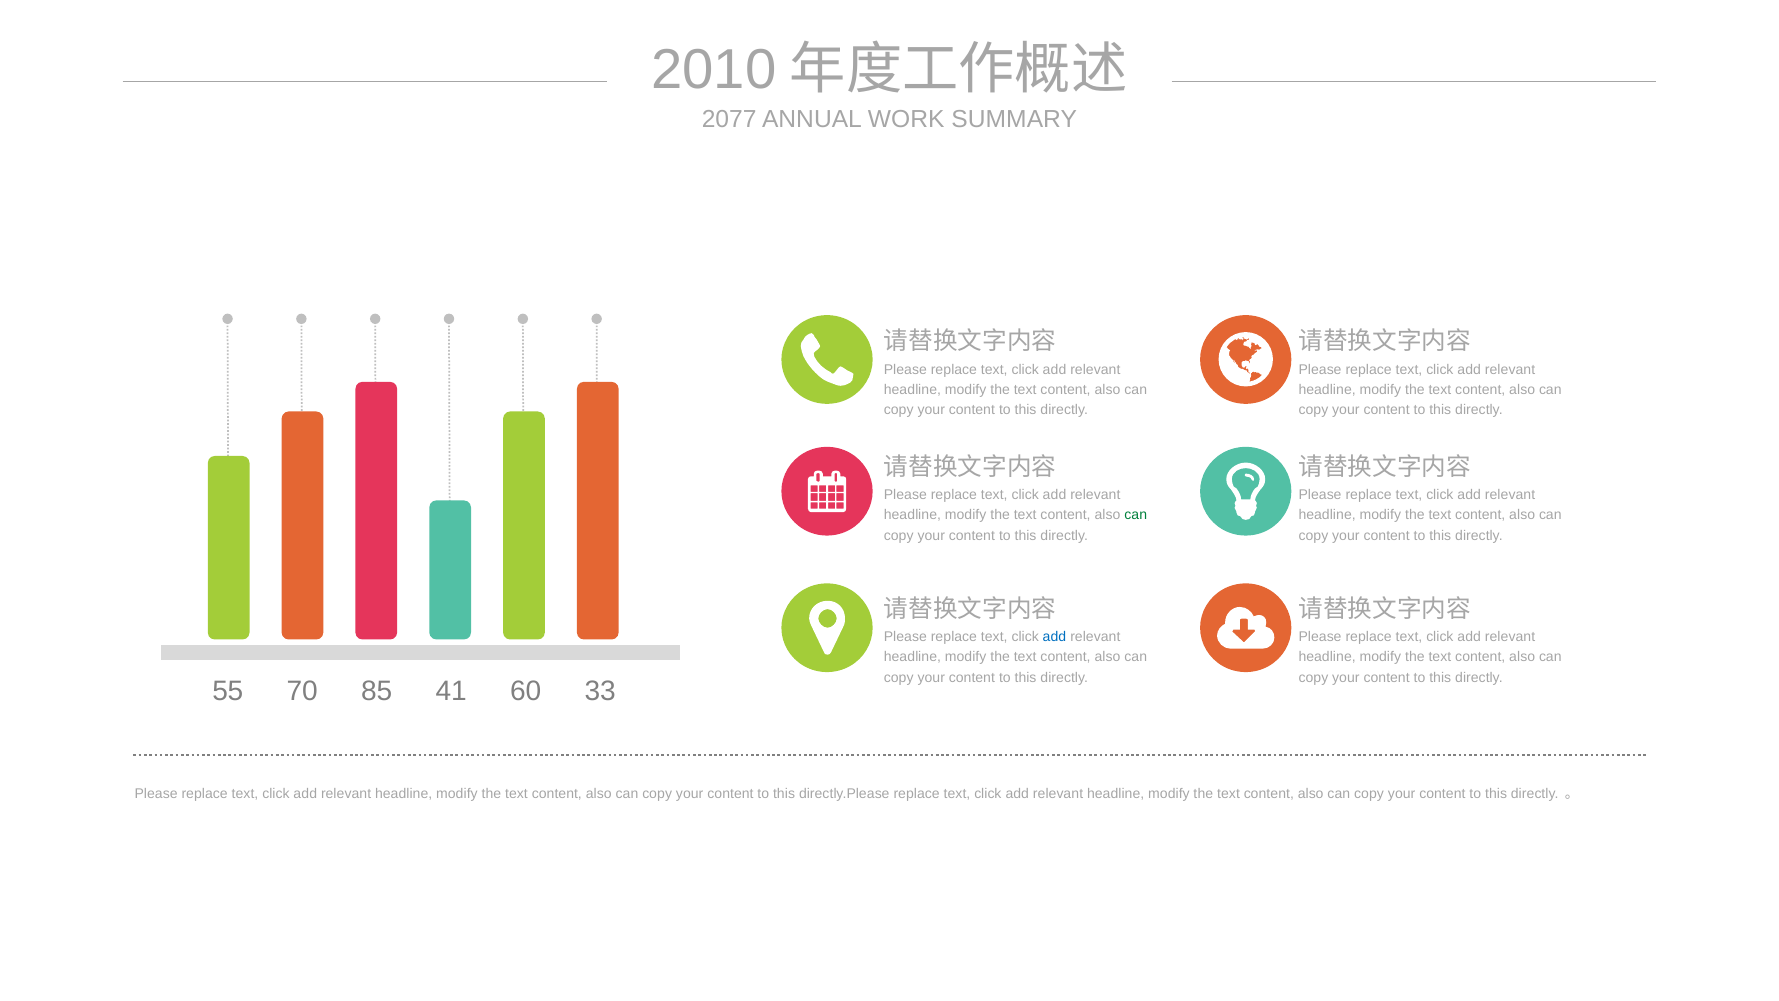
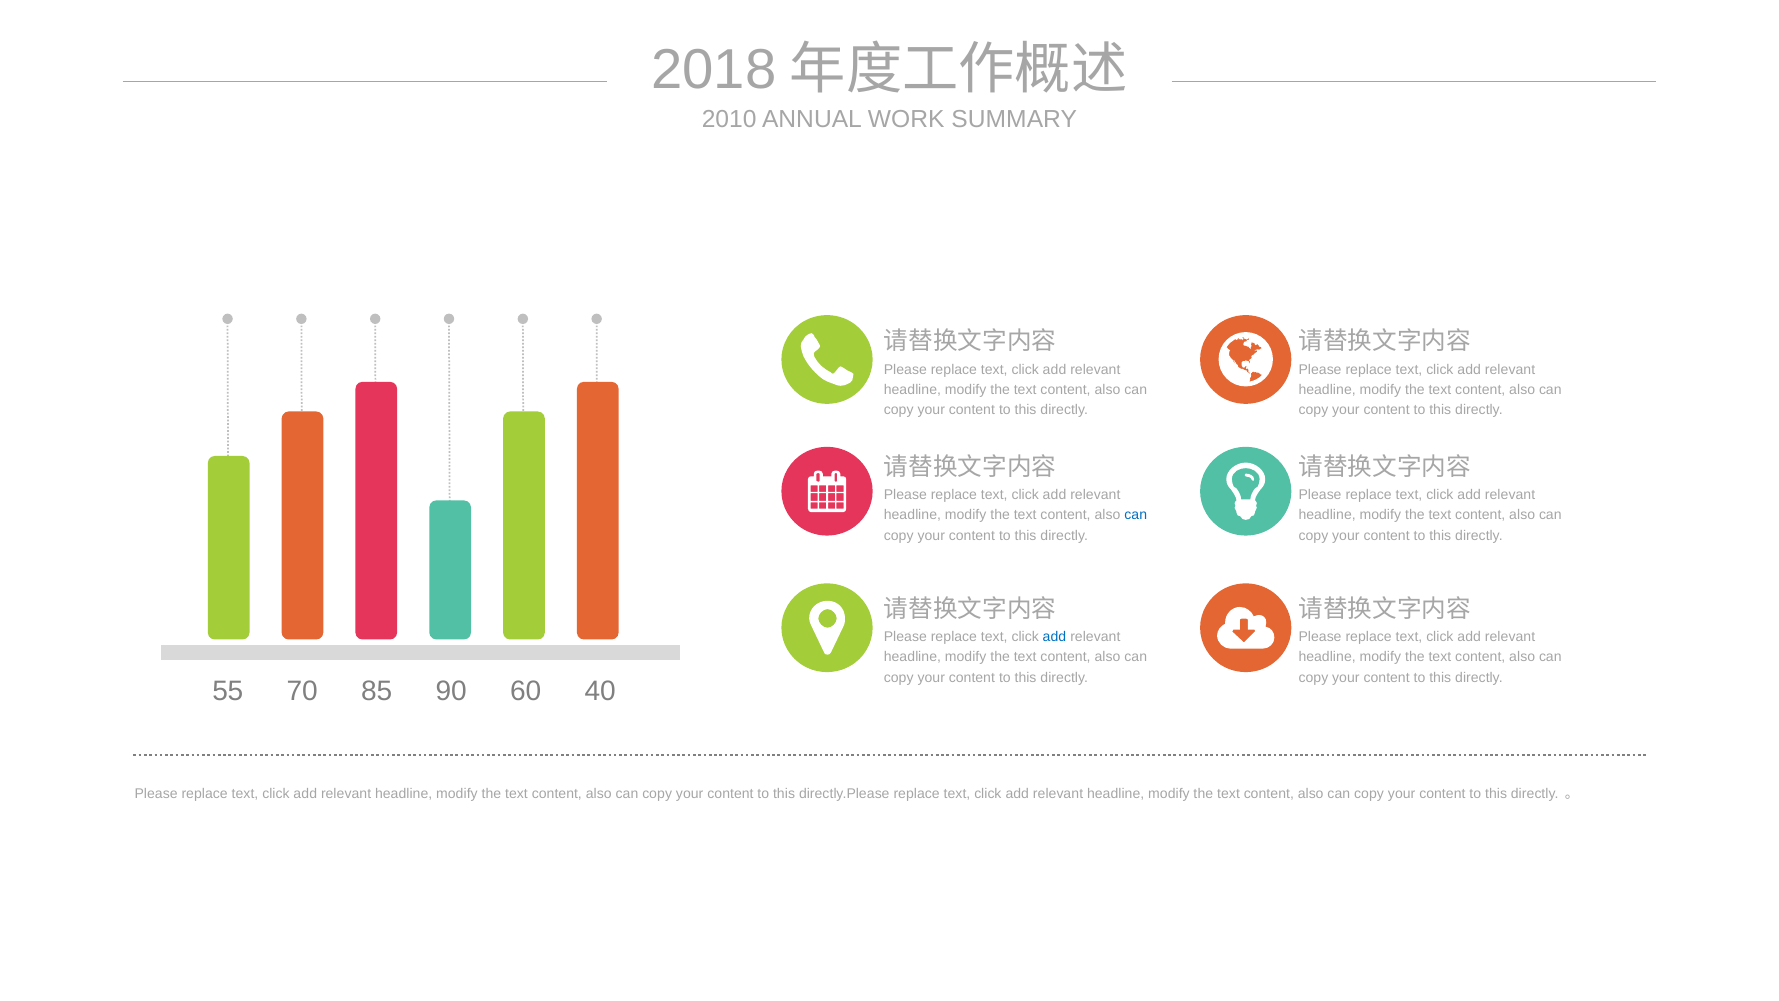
2010: 2010 -> 2018 (714, 70)
2077: 2077 -> 2010 (729, 119)
can colour: green -> blue (1136, 515)
41: 41 -> 90 (451, 691)
33: 33 -> 40 (600, 691)
